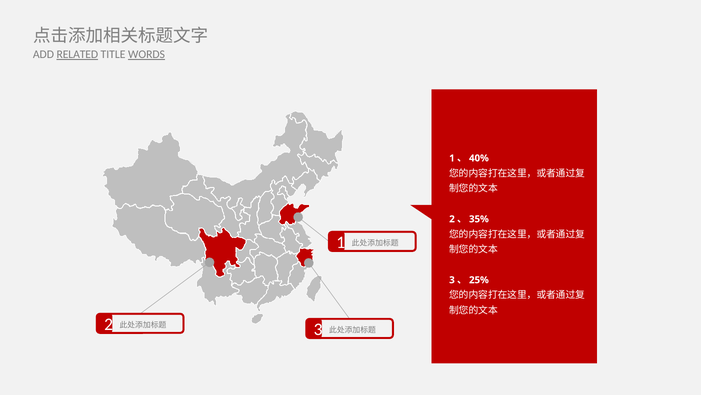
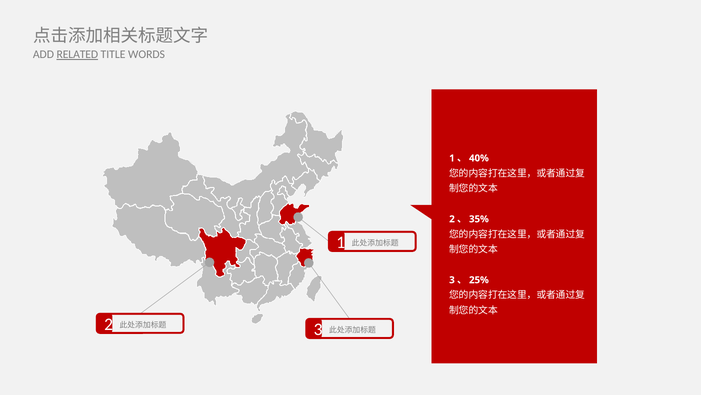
WORDS underline: present -> none (147, 54)
